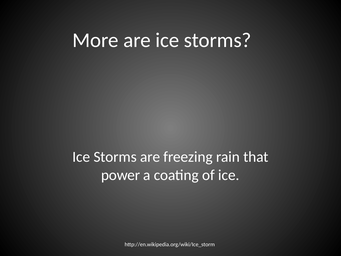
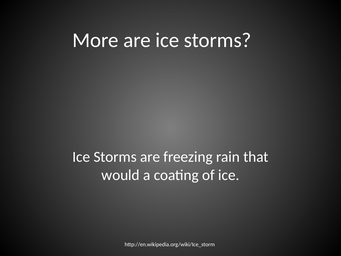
power: power -> would (121, 175)
